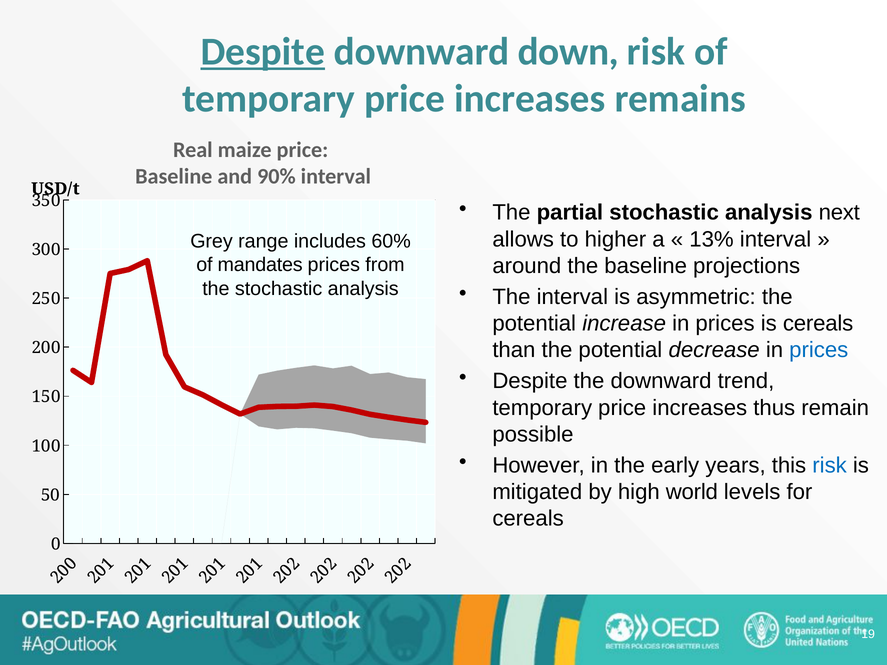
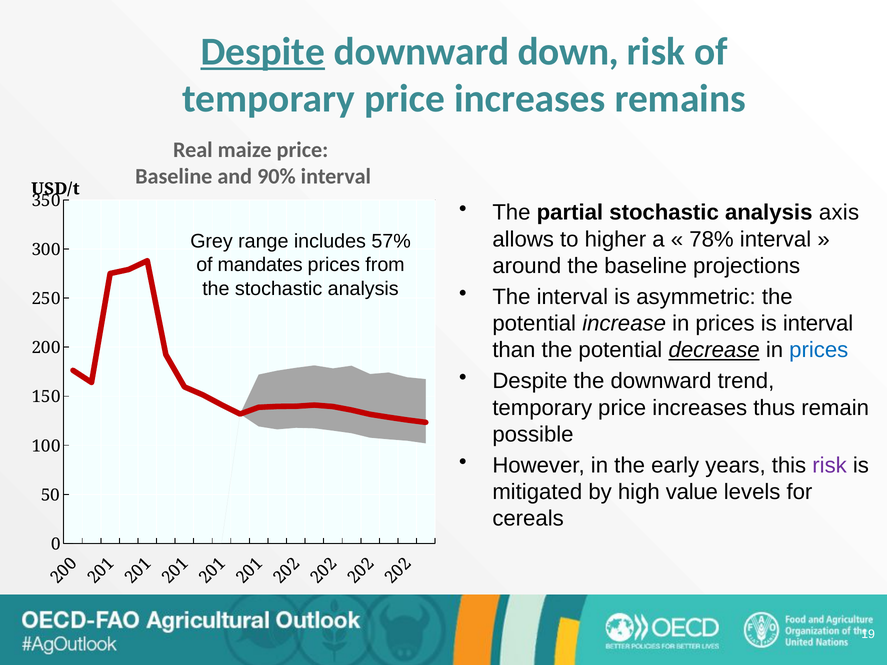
next: next -> axis (839, 213)
13%: 13% -> 78% (711, 239)
60%: 60% -> 57% (391, 241)
is cereals: cereals -> interval (818, 324)
decrease underline: none -> present (714, 350)
risk colour: blue -> purple (830, 466)
world: world -> value (692, 492)
